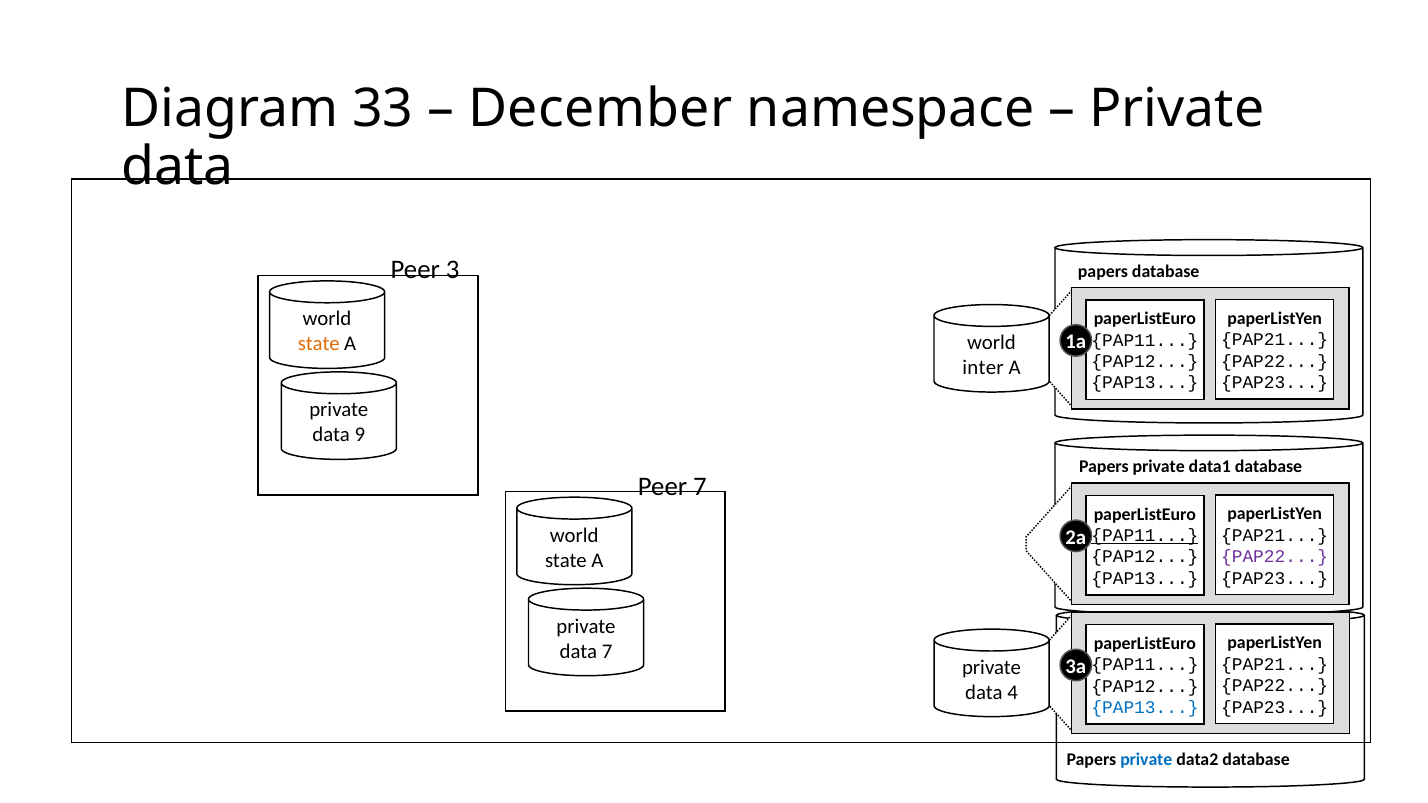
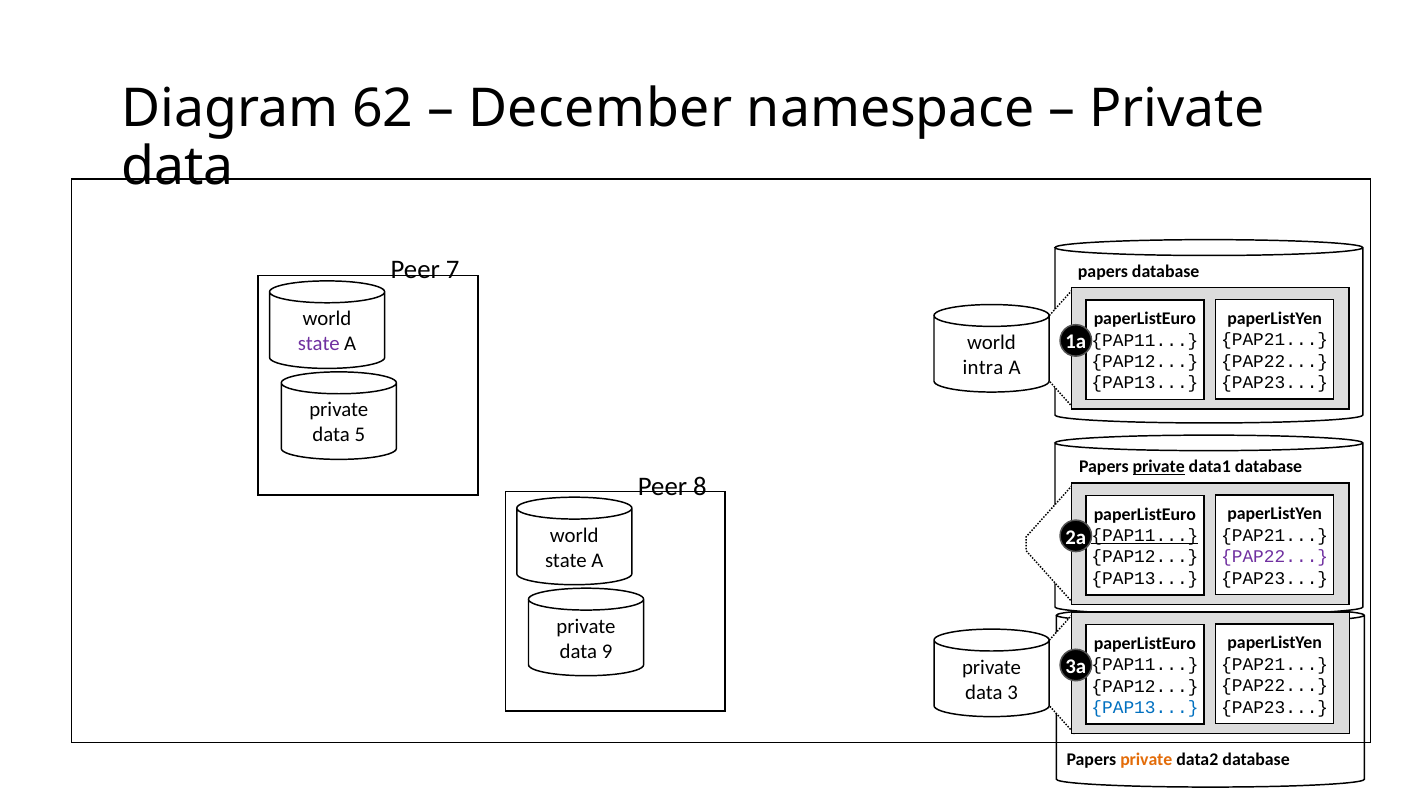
33: 33 -> 62 (383, 109)
3: 3 -> 7 (453, 270)
state colour: orange -> purple (319, 344)
inter: inter -> intra (983, 368)
9: 9 -> 5 (360, 435)
private underline: none -> present (1159, 467)
Peer 7: 7 -> 8 (700, 486)
data 7: 7 -> 9 (607, 652)
4: 4 -> 3 (1013, 692)
private colour: blue -> orange (1146, 760)
